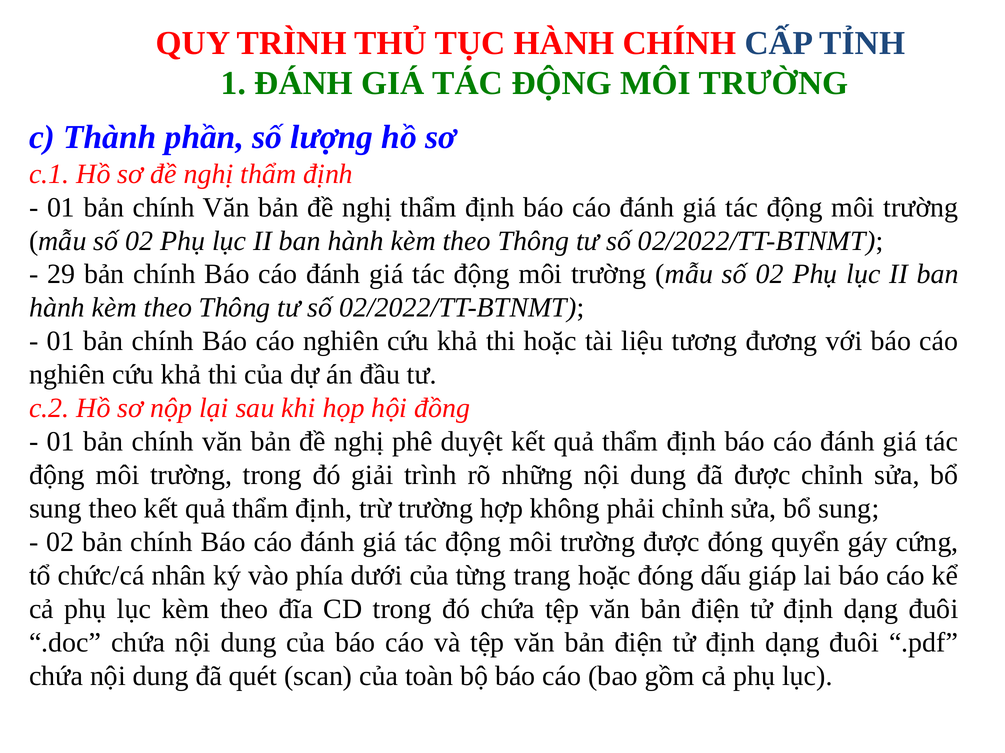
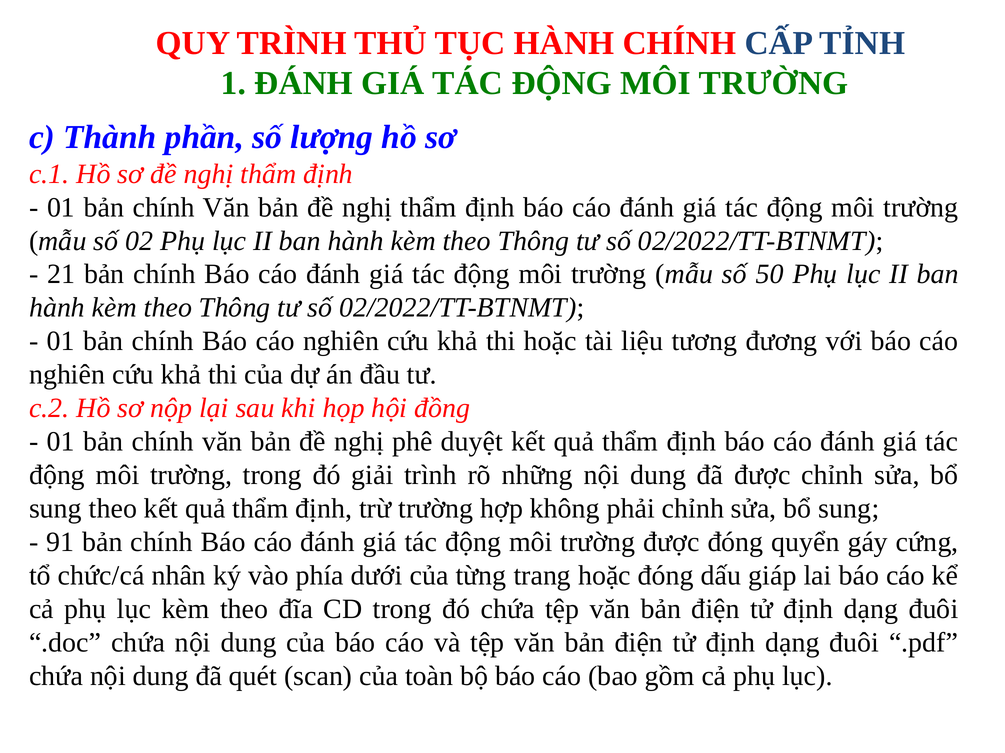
29: 29 -> 21 (61, 275)
02: 02 -> 50 (770, 275)
02: 02 -> 91 (60, 543)
